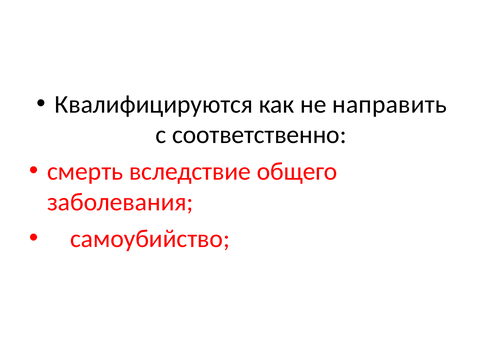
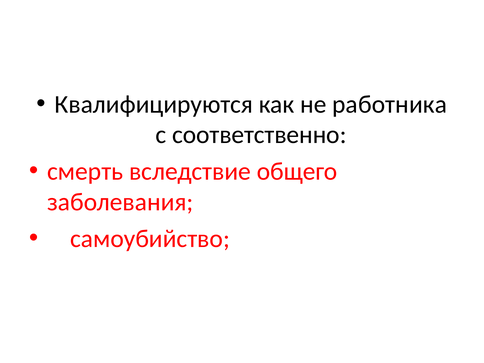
направить: направить -> работника (390, 104)
